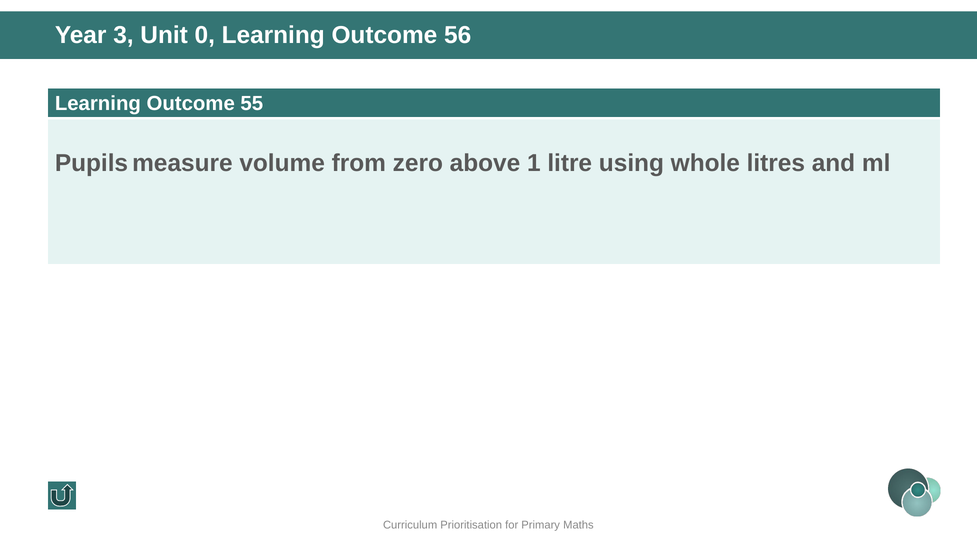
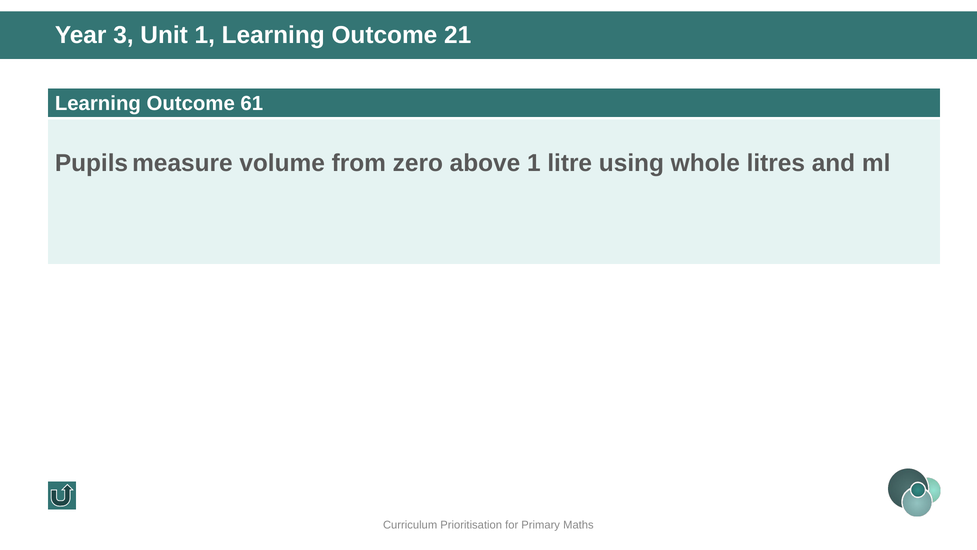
Unit 0: 0 -> 1 (205, 35)
56: 56 -> 21 (458, 35)
55: 55 -> 61 (252, 103)
